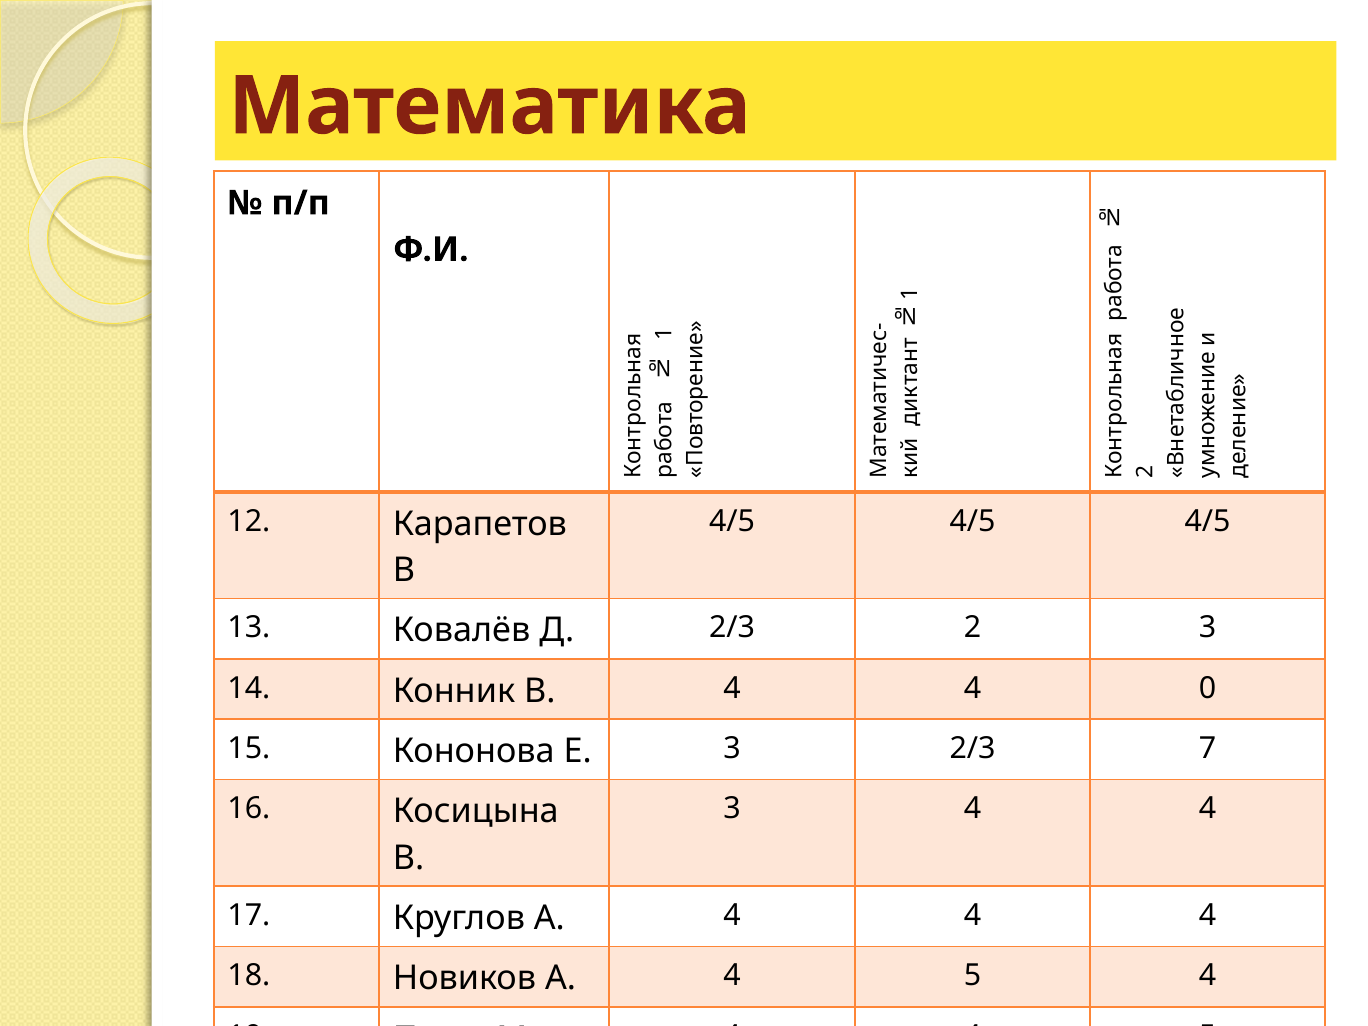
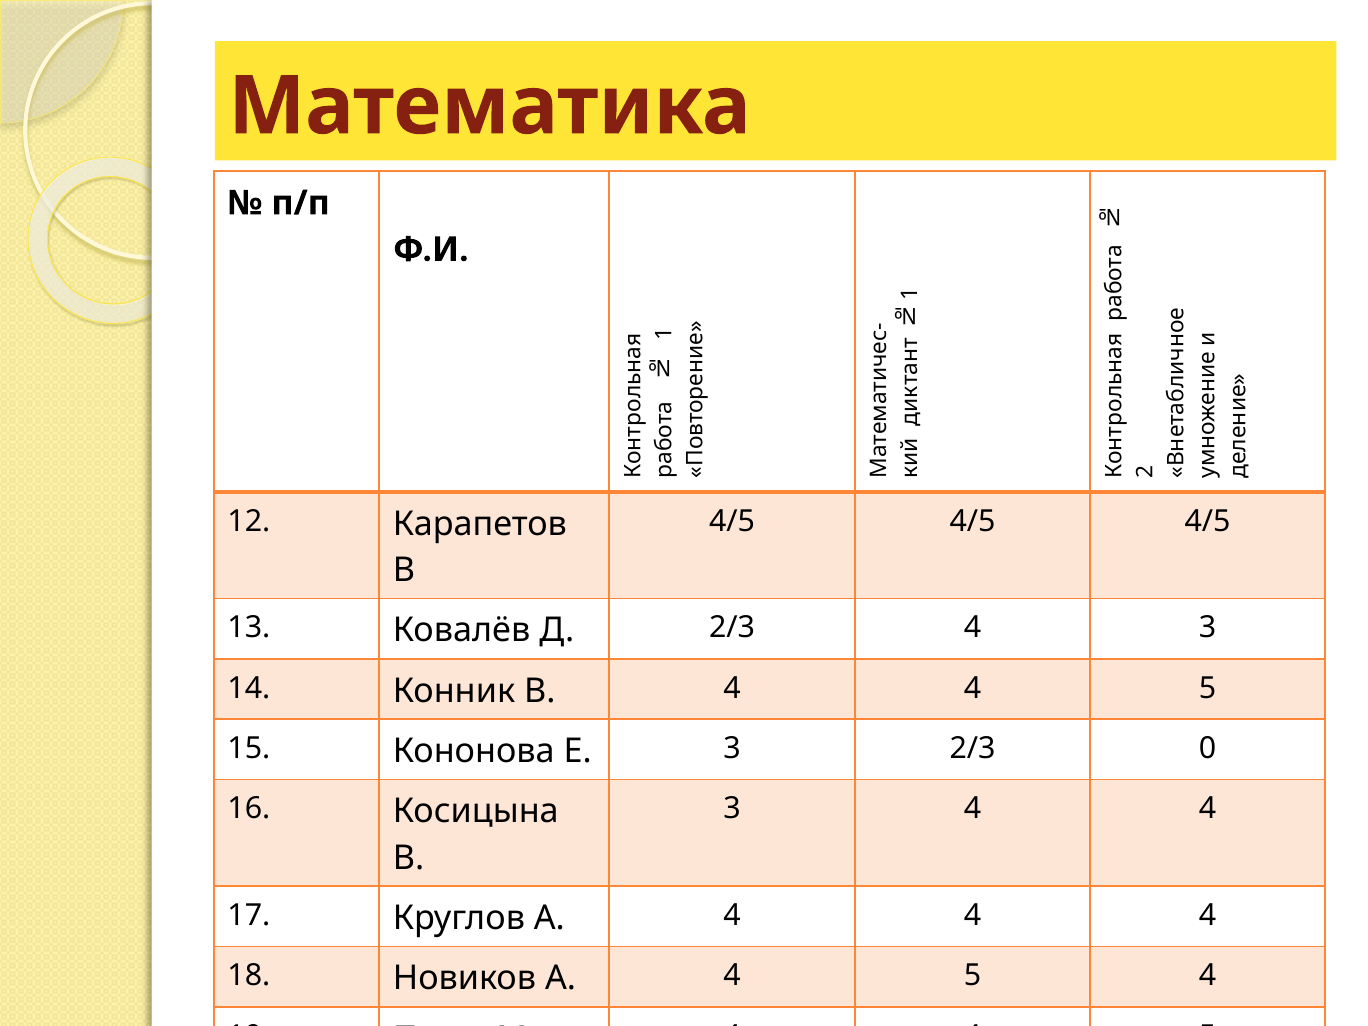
2/3 2: 2 -> 4 (973, 628)
В 4 4 0: 0 -> 5 (1208, 688)
7: 7 -> 0 (1208, 748)
